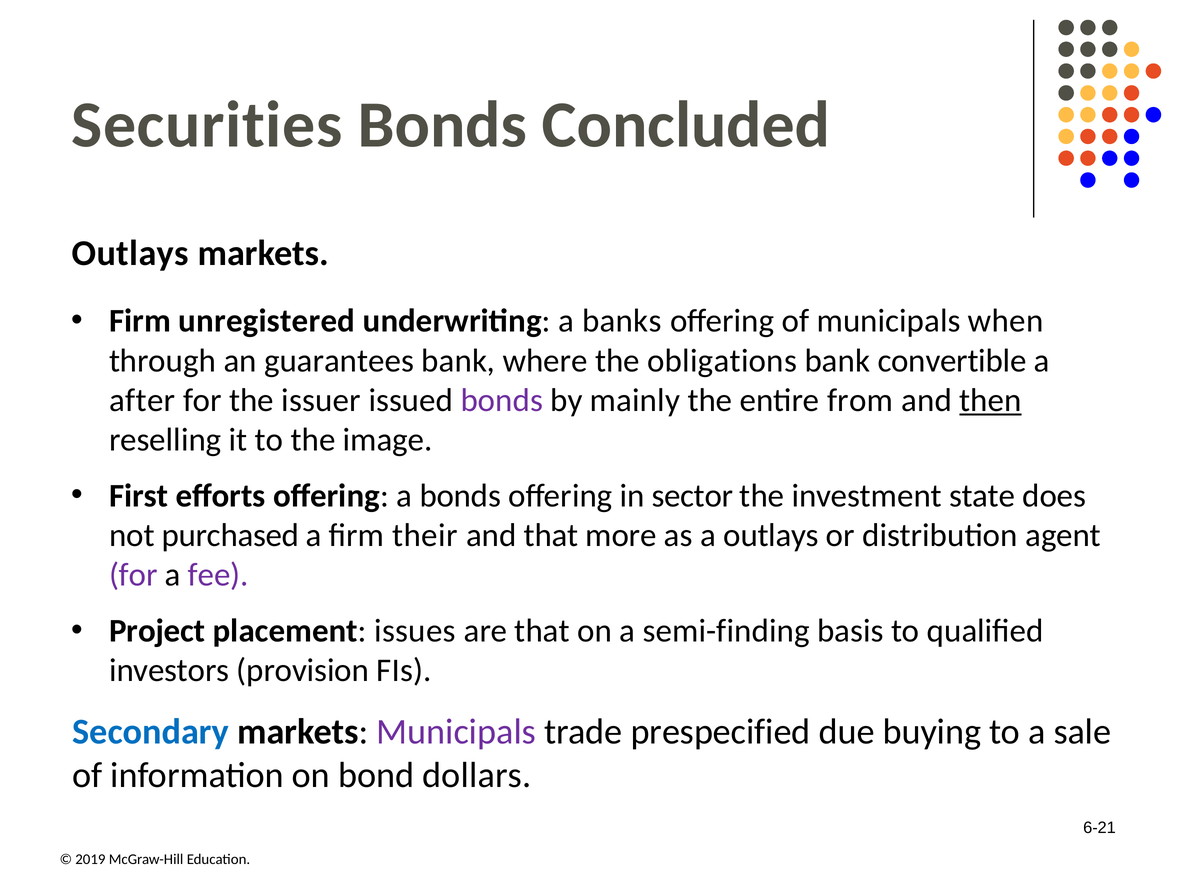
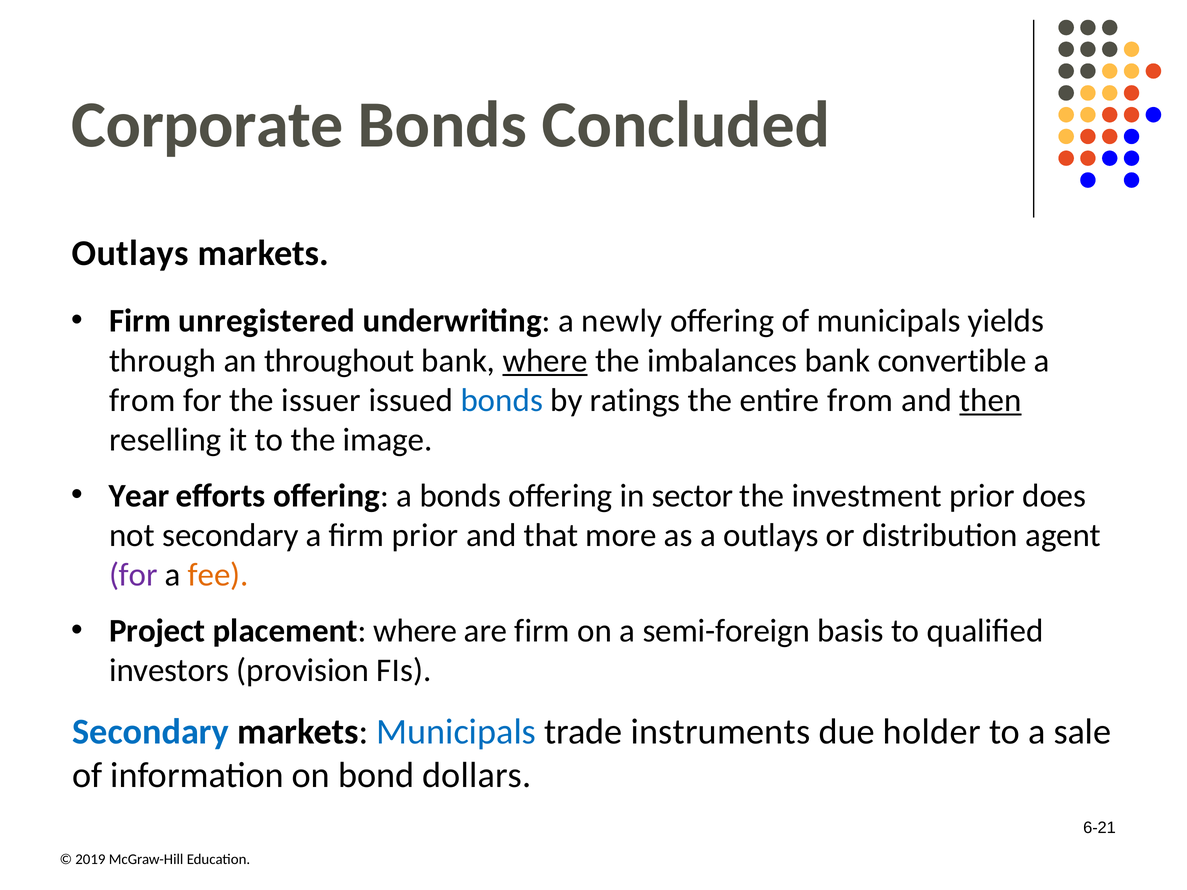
Securities: Securities -> Corporate (207, 125)
banks: banks -> newly (622, 321)
when: when -> yields (1006, 321)
guarantees: guarantees -> throughout (339, 361)
where underline: none -> present (545, 361)
obligations: obligations -> imbalances (722, 361)
after: after -> from (142, 400)
bonds colour: purple -> blue (502, 400)
mainly: mainly -> ratings (635, 400)
First: First -> Year (139, 496)
investment state: state -> prior (982, 496)
not purchased: purchased -> secondary (230, 536)
firm their: their -> prior (425, 536)
fee colour: purple -> orange (218, 575)
placement issues: issues -> where (415, 631)
are that: that -> firm (542, 631)
semi-finding: semi-finding -> semi-foreign (726, 631)
Municipals colour: purple -> blue (456, 732)
prespecified: prespecified -> instruments (720, 732)
buying: buying -> holder (932, 732)
